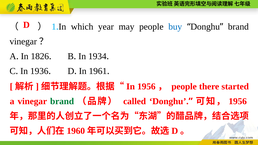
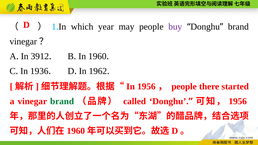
buy colour: blue -> purple (175, 27)
1826: 1826 -> 3912 (40, 56)
In 1934: 1934 -> 1960 (97, 56)
1961: 1961 -> 1962 (98, 71)
